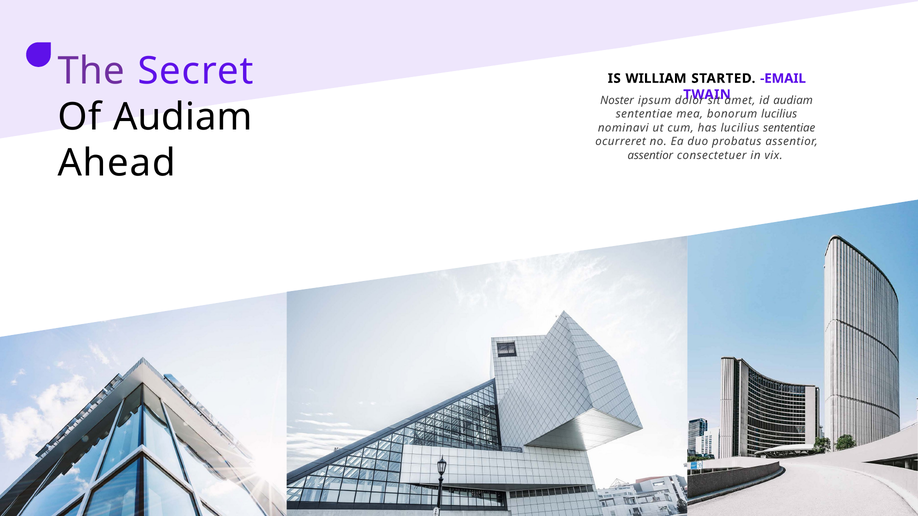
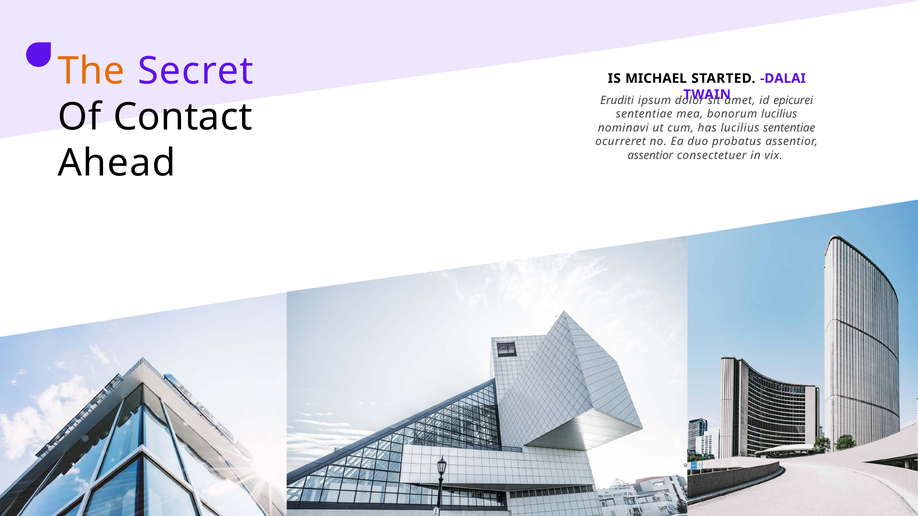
The colour: purple -> orange (91, 71)
WILLIAM: WILLIAM -> MICHAEL (656, 78)
EMAIL: EMAIL -> DALAI (783, 78)
Noster: Noster -> Eruditi (617, 100)
id audiam: audiam -> epicurei (793, 100)
Of Audiam: Audiam -> Contact (183, 117)
